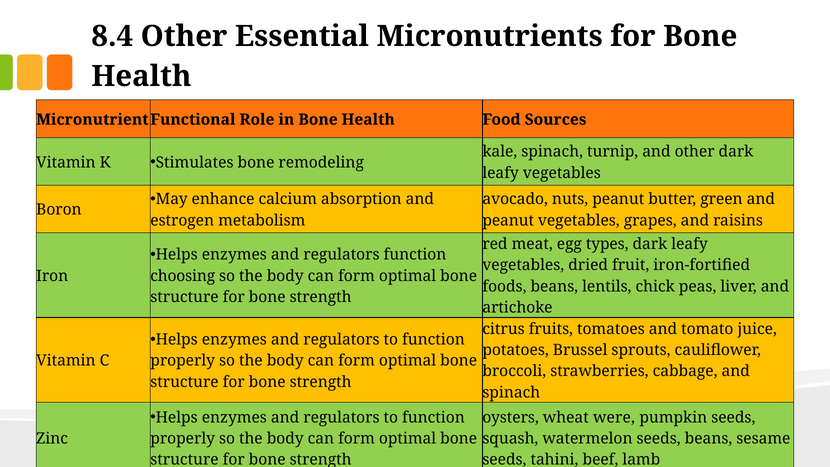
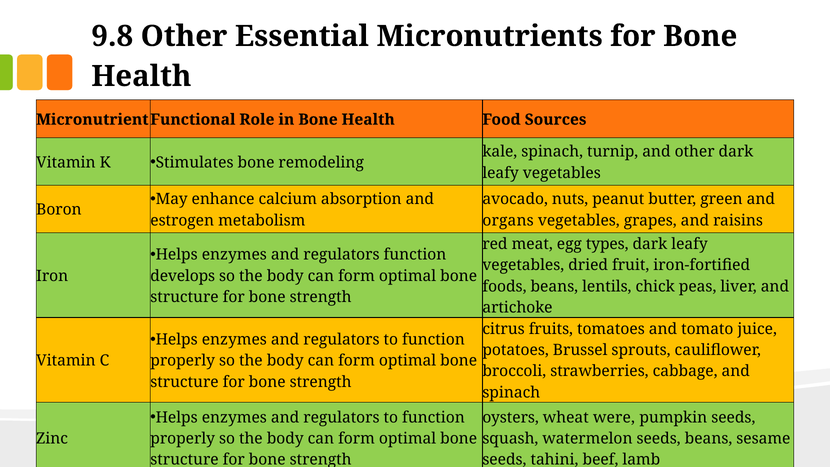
8.4: 8.4 -> 9.8 (112, 36)
peanut: peanut -> organs (508, 220)
choosing: choosing -> develops (183, 276)
